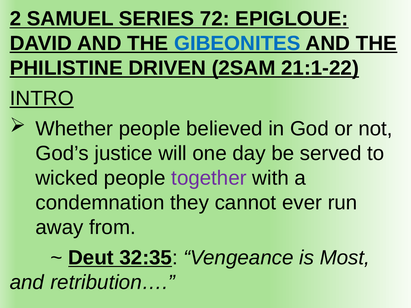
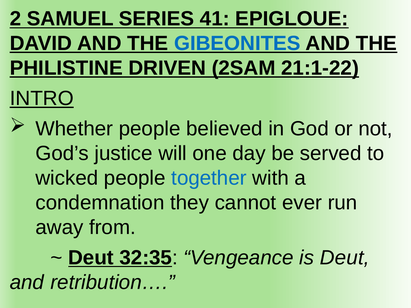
72: 72 -> 41 (215, 19)
together colour: purple -> blue (209, 178)
is Most: Most -> Deut (345, 258)
